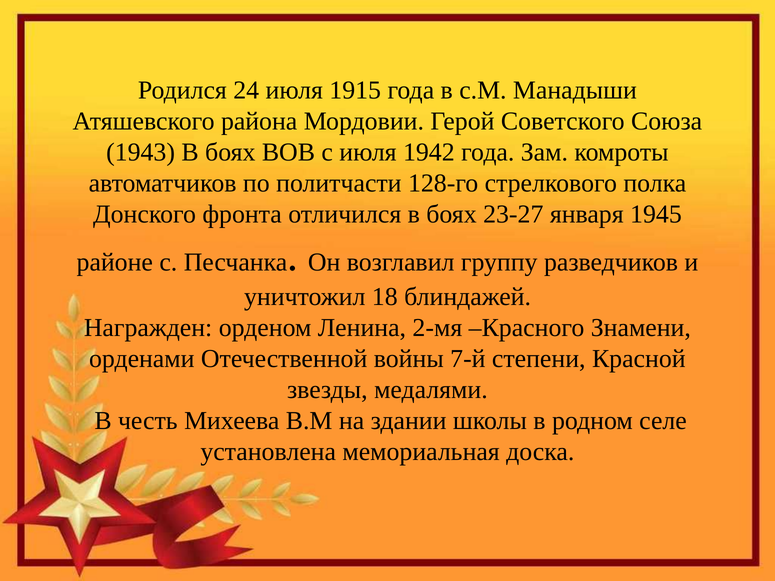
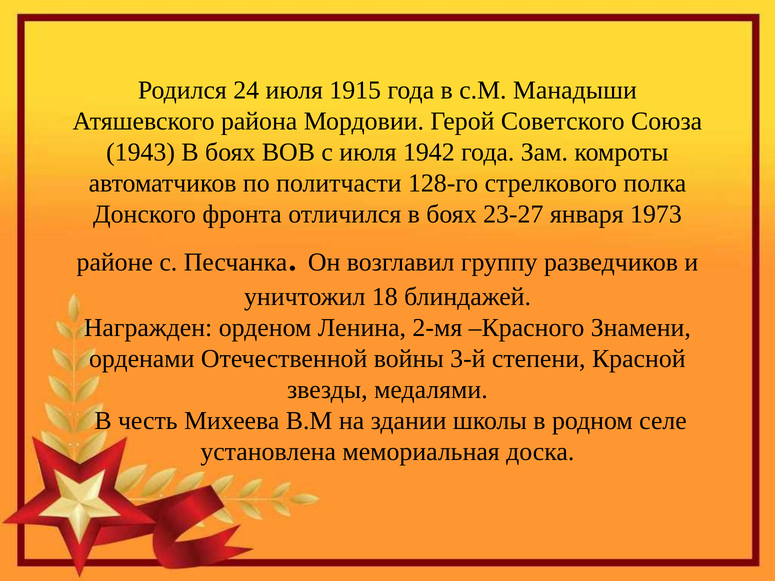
1945: 1945 -> 1973 (656, 214)
7-й: 7-й -> 3-й (468, 359)
